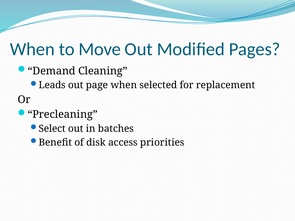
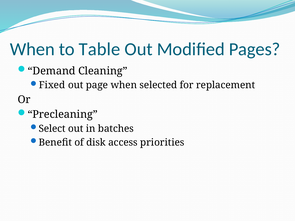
Move: Move -> Table (100, 49)
Leads: Leads -> Fixed (52, 85)
